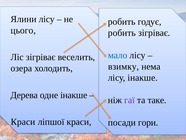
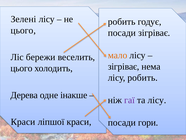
Ялини: Ялини -> Зелені (24, 19)
робить: робить -> посади (122, 33)
мало colour: blue -> orange (118, 55)
Ліс зігріває: зігріває -> бережи (41, 57)
взимку: взимку -> зігріває (124, 66)
озера: озера -> цього (21, 68)
лісу інакше: інакше -> робить (143, 77)
та таке: таке -> лісу (157, 100)
